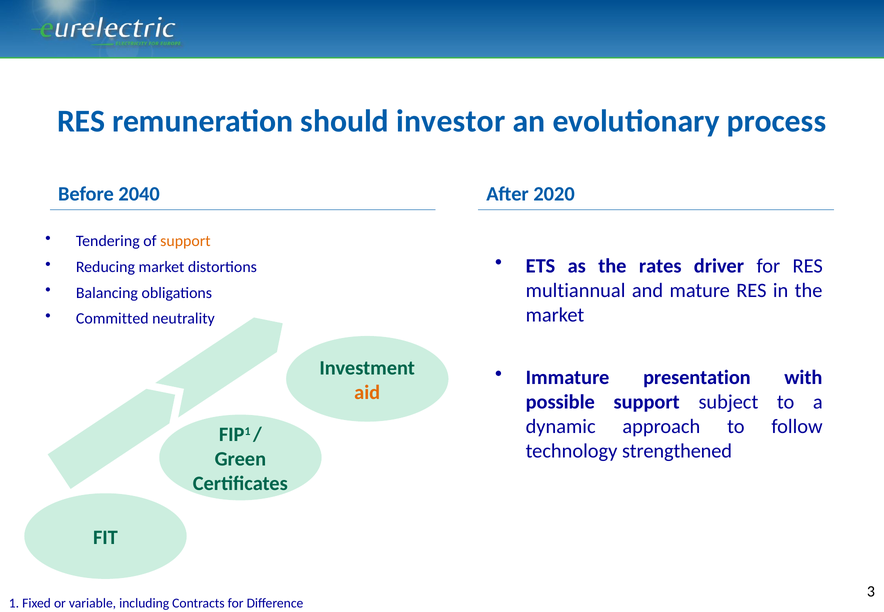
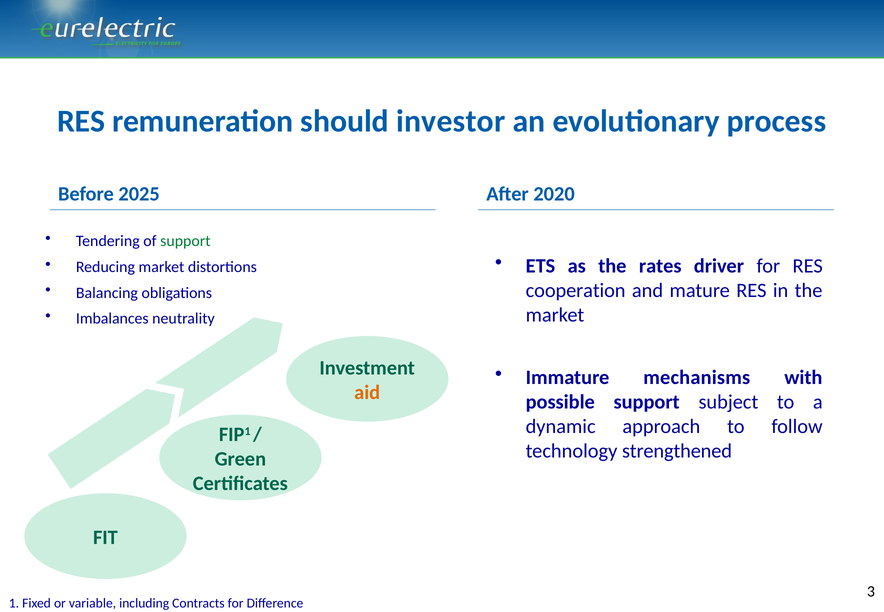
2040: 2040 -> 2025 (139, 194)
support colour: orange -> green (185, 241)
multiannual: multiannual -> cooperation (576, 290)
Committed: Committed -> Imbalances (112, 319)
presentation: presentation -> mechanisms (697, 377)
